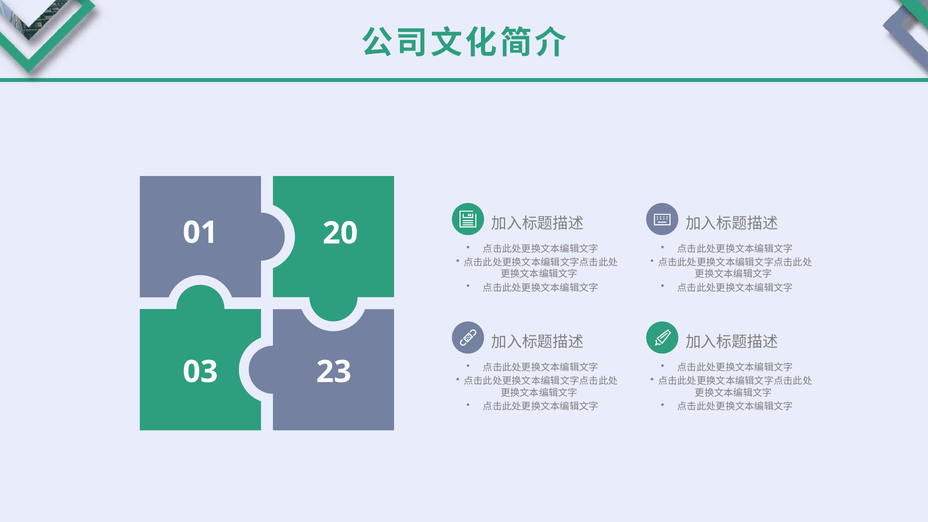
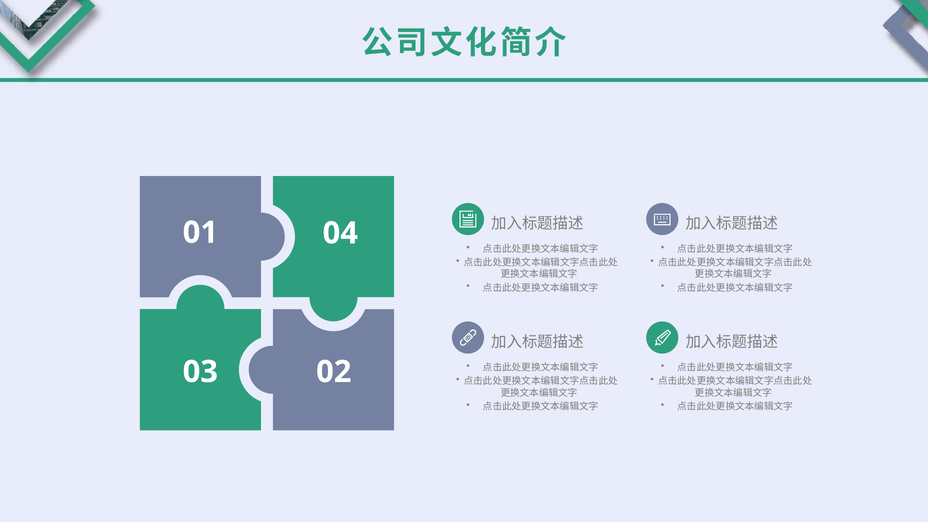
20: 20 -> 04 (340, 233)
23: 23 -> 02 (334, 372)
